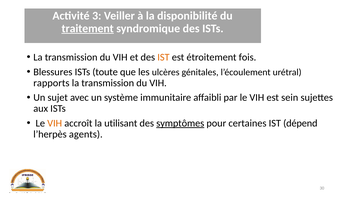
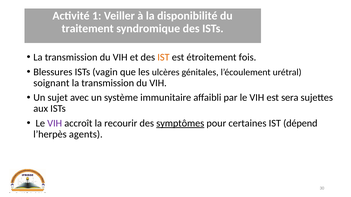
3: 3 -> 1 (97, 16)
traitement underline: present -> none (88, 28)
toute: toute -> vagin (105, 72)
rapports: rapports -> soignant (51, 83)
sein: sein -> sera (290, 98)
VIH colour: orange -> purple (55, 124)
utilisant: utilisant -> recourir (121, 124)
